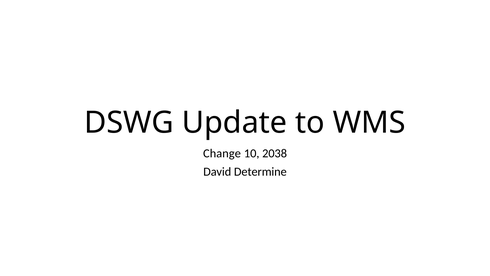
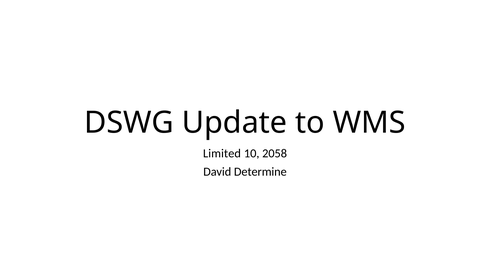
Change: Change -> Limited (222, 153)
2038: 2038 -> 2058 (275, 153)
